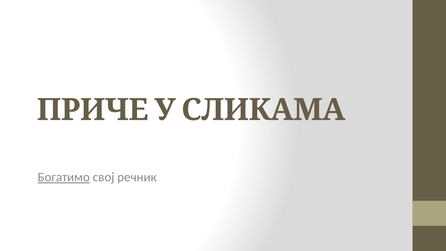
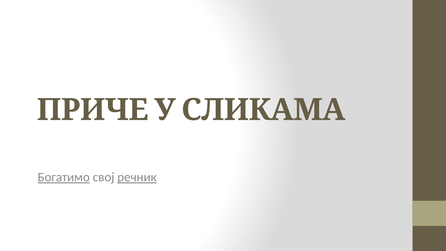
речник underline: none -> present (137, 177)
